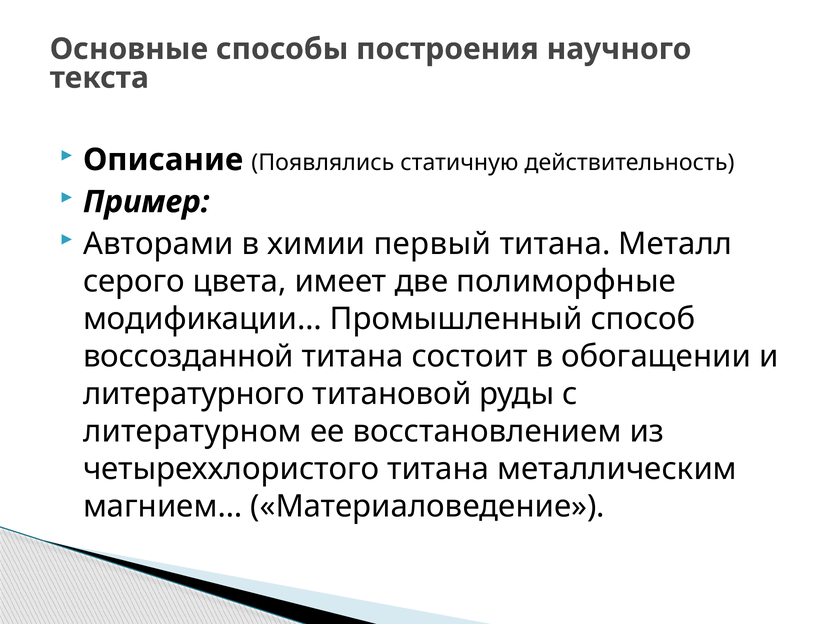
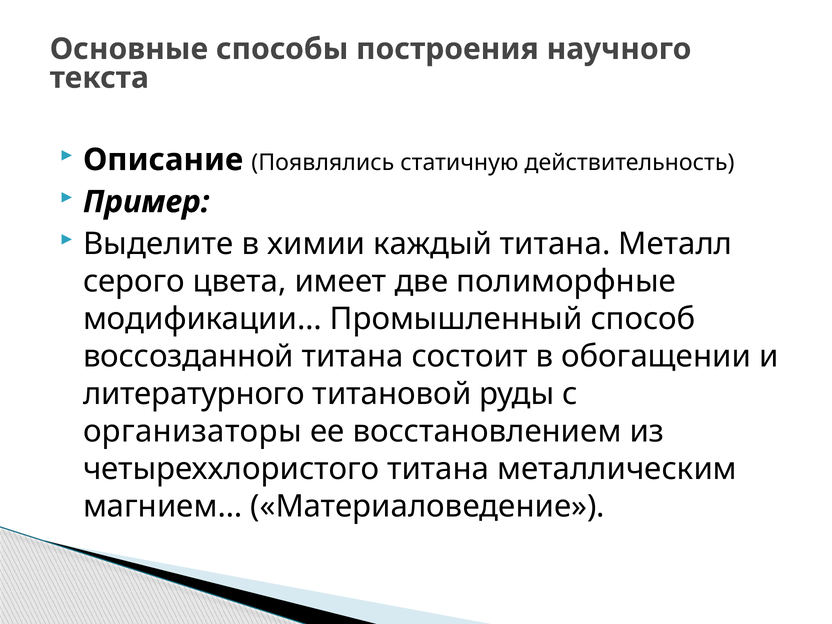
Авторами: Авторами -> Выделите (158, 244)
первый: первый -> каждый (433, 244)
литературном: литературном -> организаторы (192, 431)
